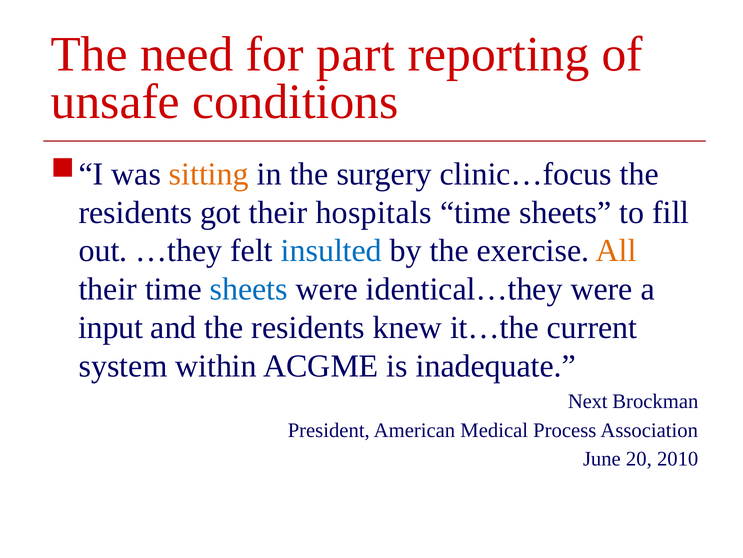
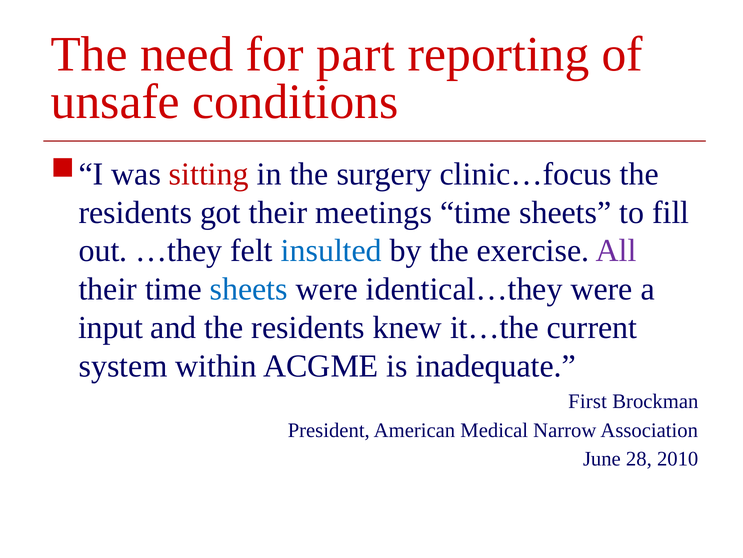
sitting colour: orange -> red (209, 174)
hospitals: hospitals -> meetings (374, 212)
All colour: orange -> purple (616, 251)
Next: Next -> First (588, 401)
Process: Process -> Narrow (565, 430)
20: 20 -> 28 (639, 459)
